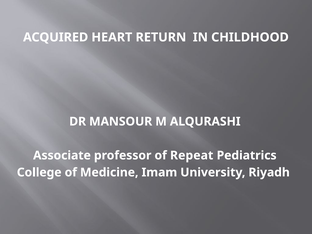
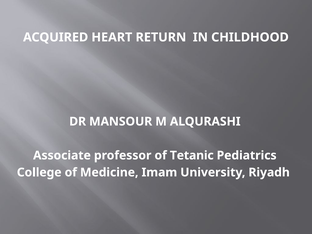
Repeat: Repeat -> Tetanic (192, 155)
